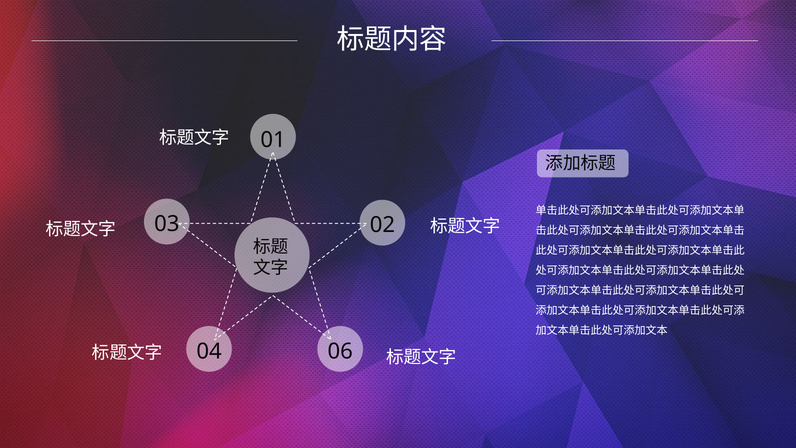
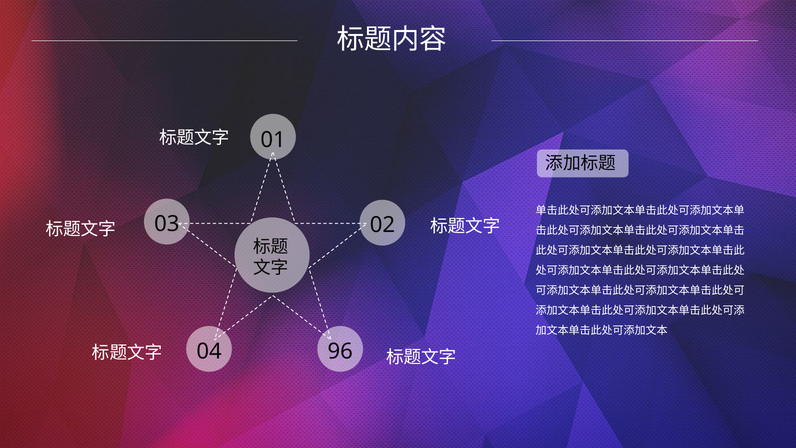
06: 06 -> 96 (340, 351)
